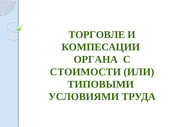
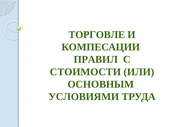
ОРГАНА: ОРГАНА -> ПРАВИЛ (96, 59)
ТИПОВЫМИ: ТИПОВЫМИ -> ОСНОВНЫМ (101, 84)
